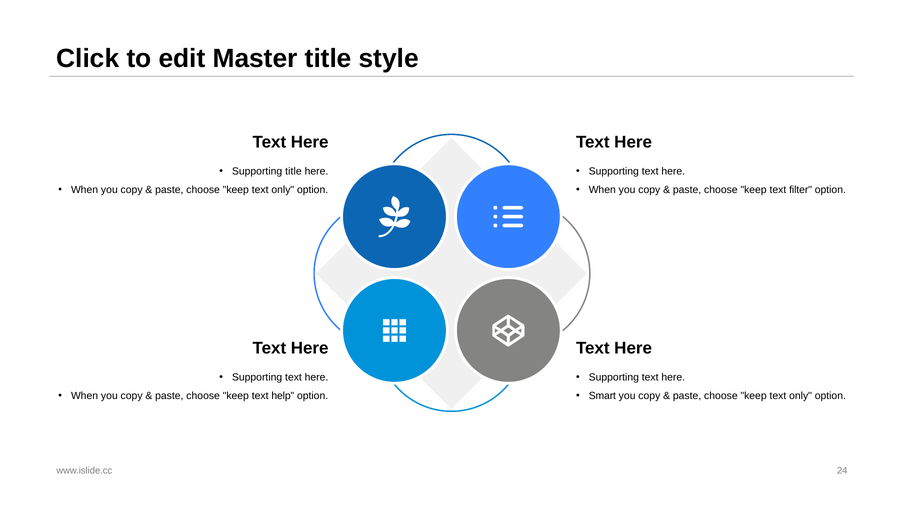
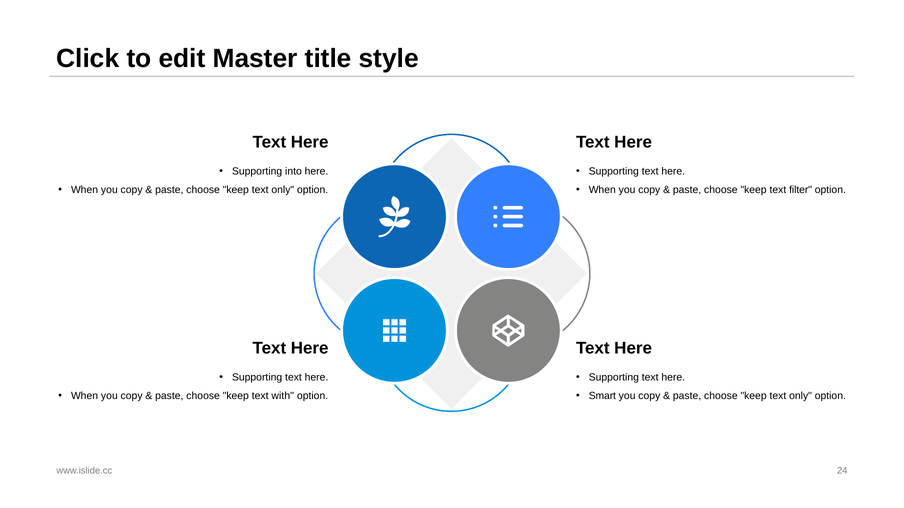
Supporting title: title -> into (293, 171)
help: help -> with (283, 396)
